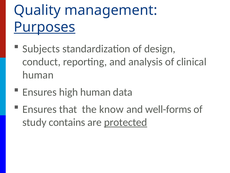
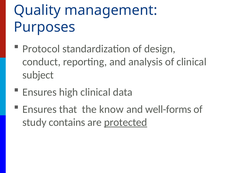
Purposes underline: present -> none (45, 27)
Subjects: Subjects -> Protocol (41, 49)
human: human -> subject (38, 75)
high human: human -> clinical (96, 92)
